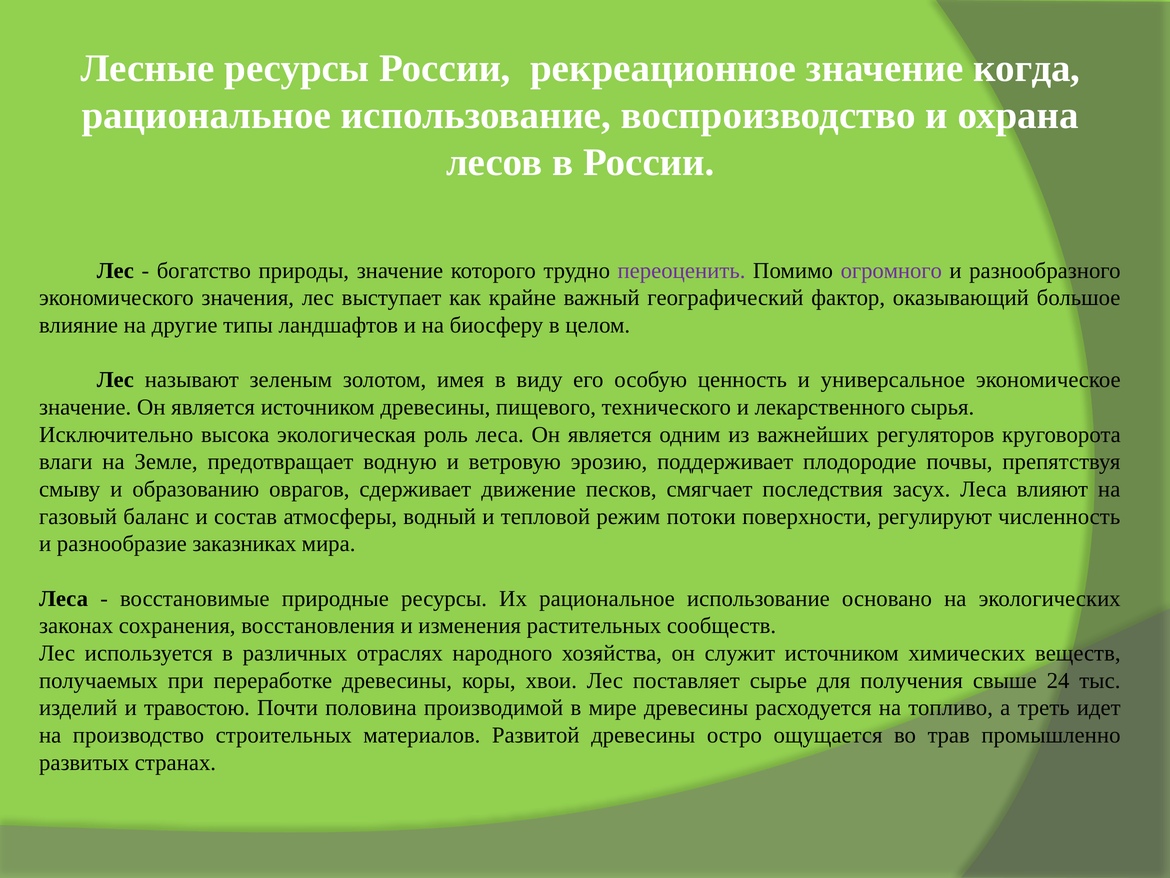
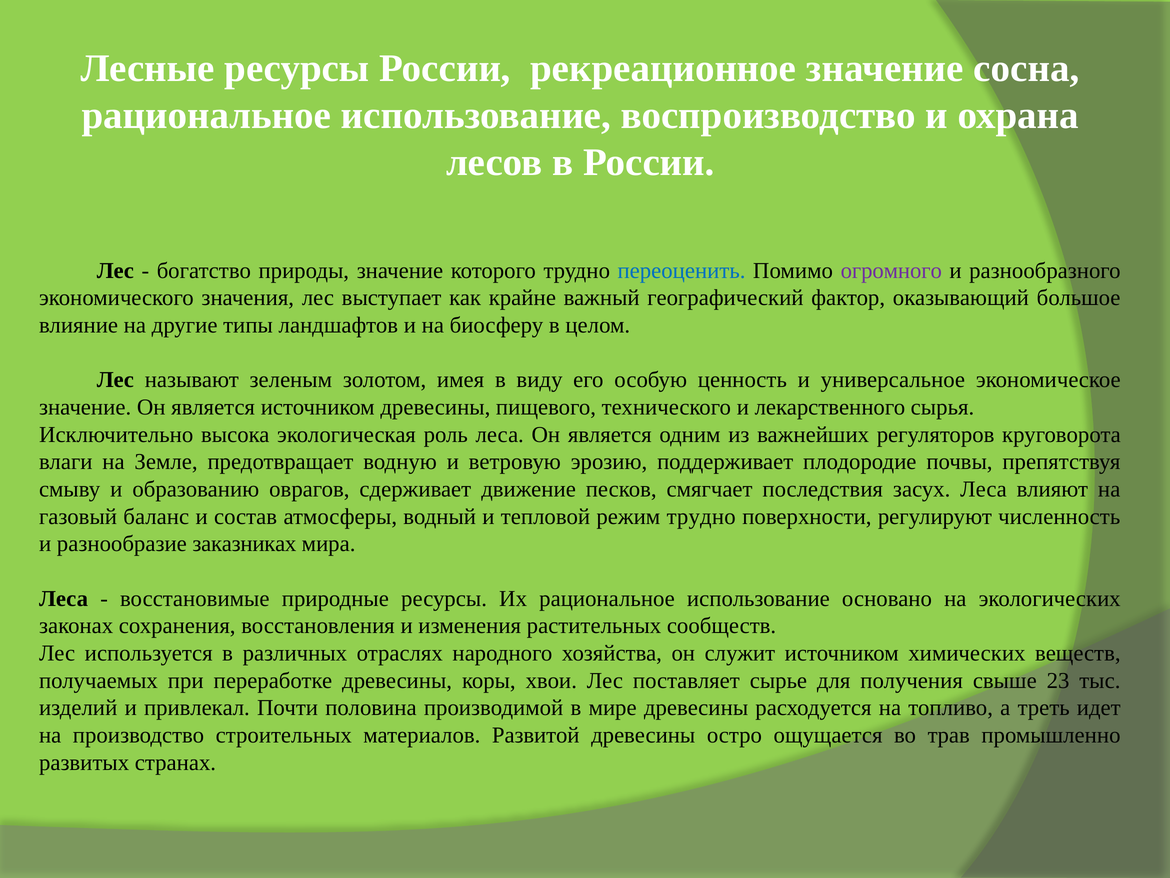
когда: когда -> сосна (1027, 68)
переоценить colour: purple -> blue (682, 270)
режим потоки: потоки -> трудно (701, 516)
24: 24 -> 23 (1058, 680)
травостою: травостою -> привлекал (197, 707)
